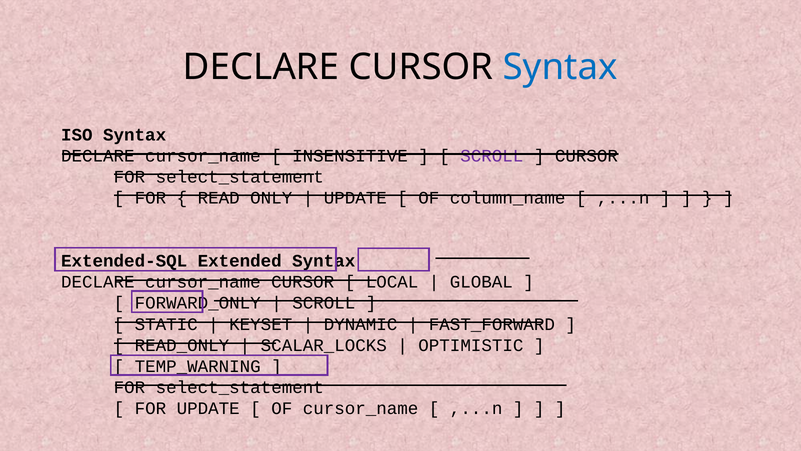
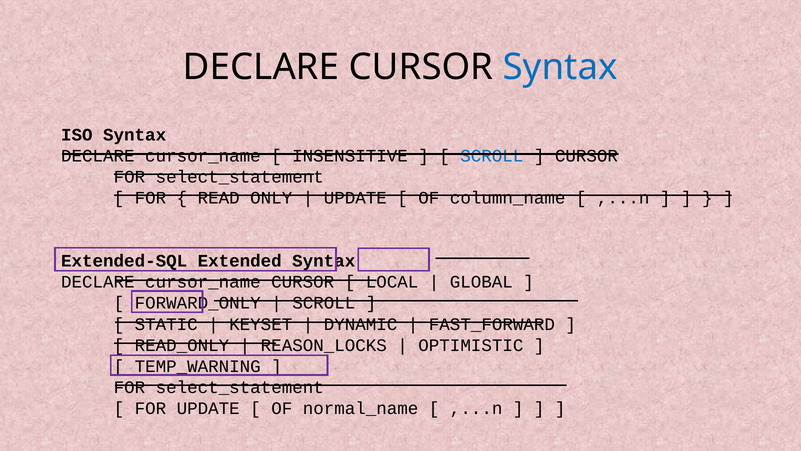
SCROLL colour: purple -> blue (492, 156)
SCALAR_LOCKS: SCALAR_LOCKS -> REASON_LOCKS (324, 345)
OF cursor_name: cursor_name -> normal_name (361, 408)
